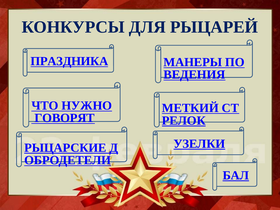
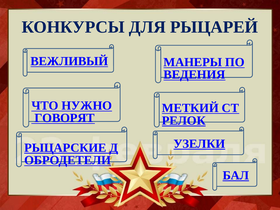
ПРАЗДНИКА: ПРАЗДНИКА -> ВЕЖЛИВЫЙ (69, 61)
